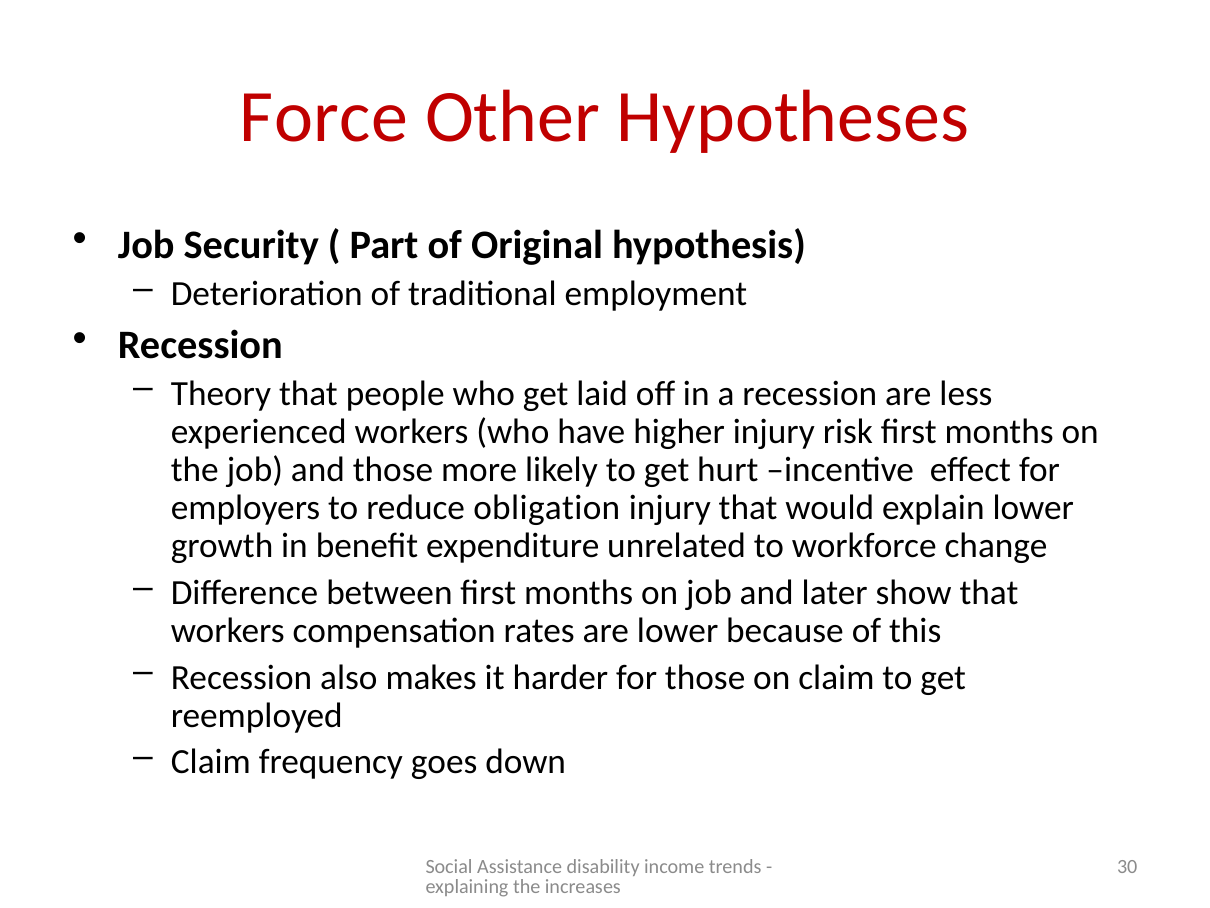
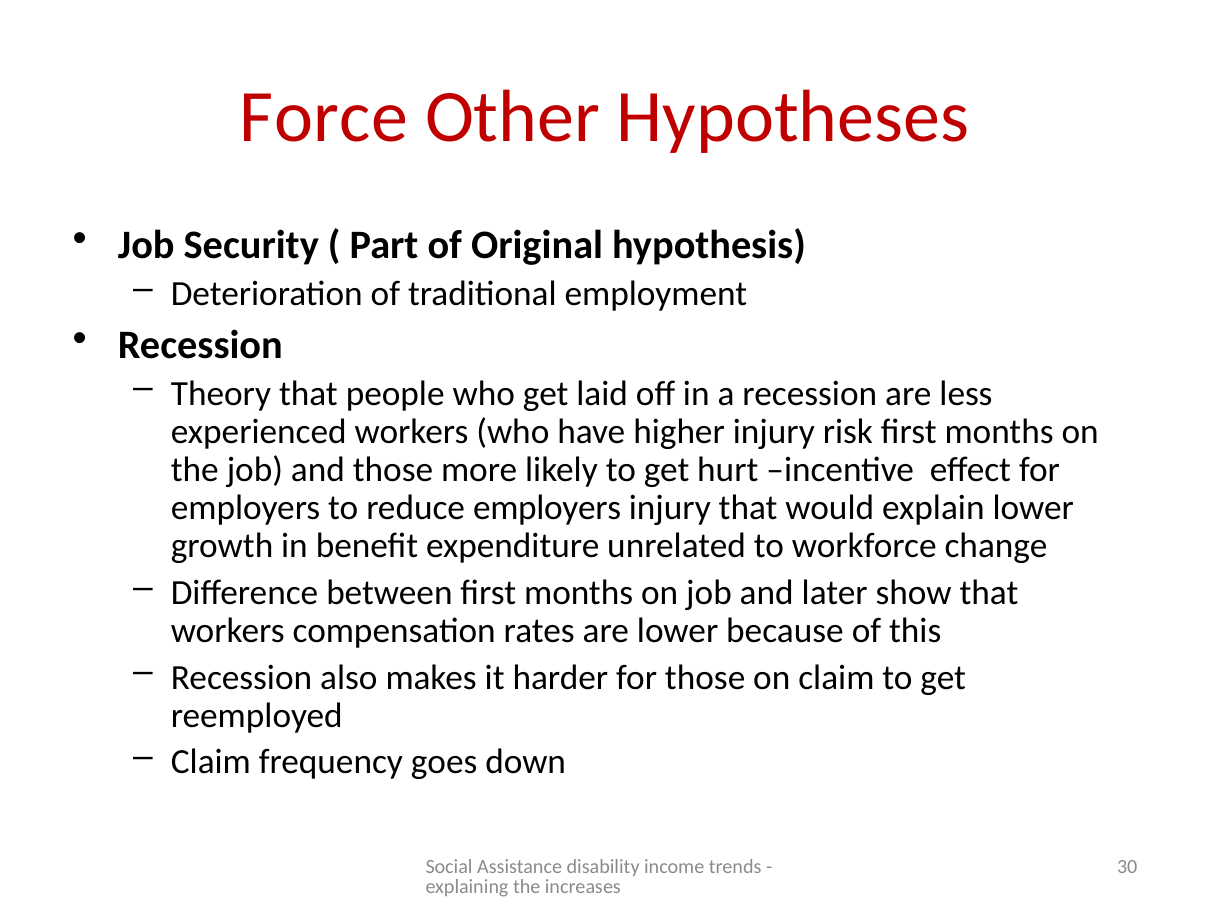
reduce obligation: obligation -> employers (547, 508)
